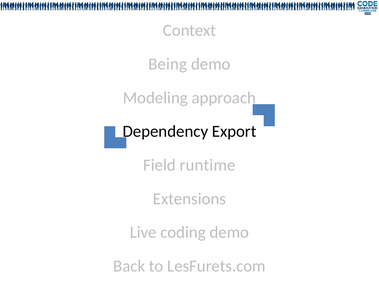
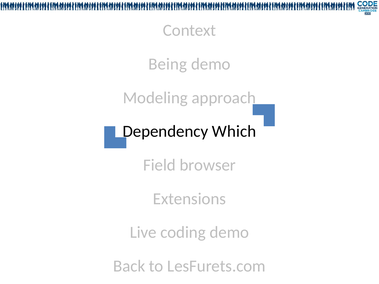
Export: Export -> Which (234, 131)
runtime: runtime -> browser (208, 165)
